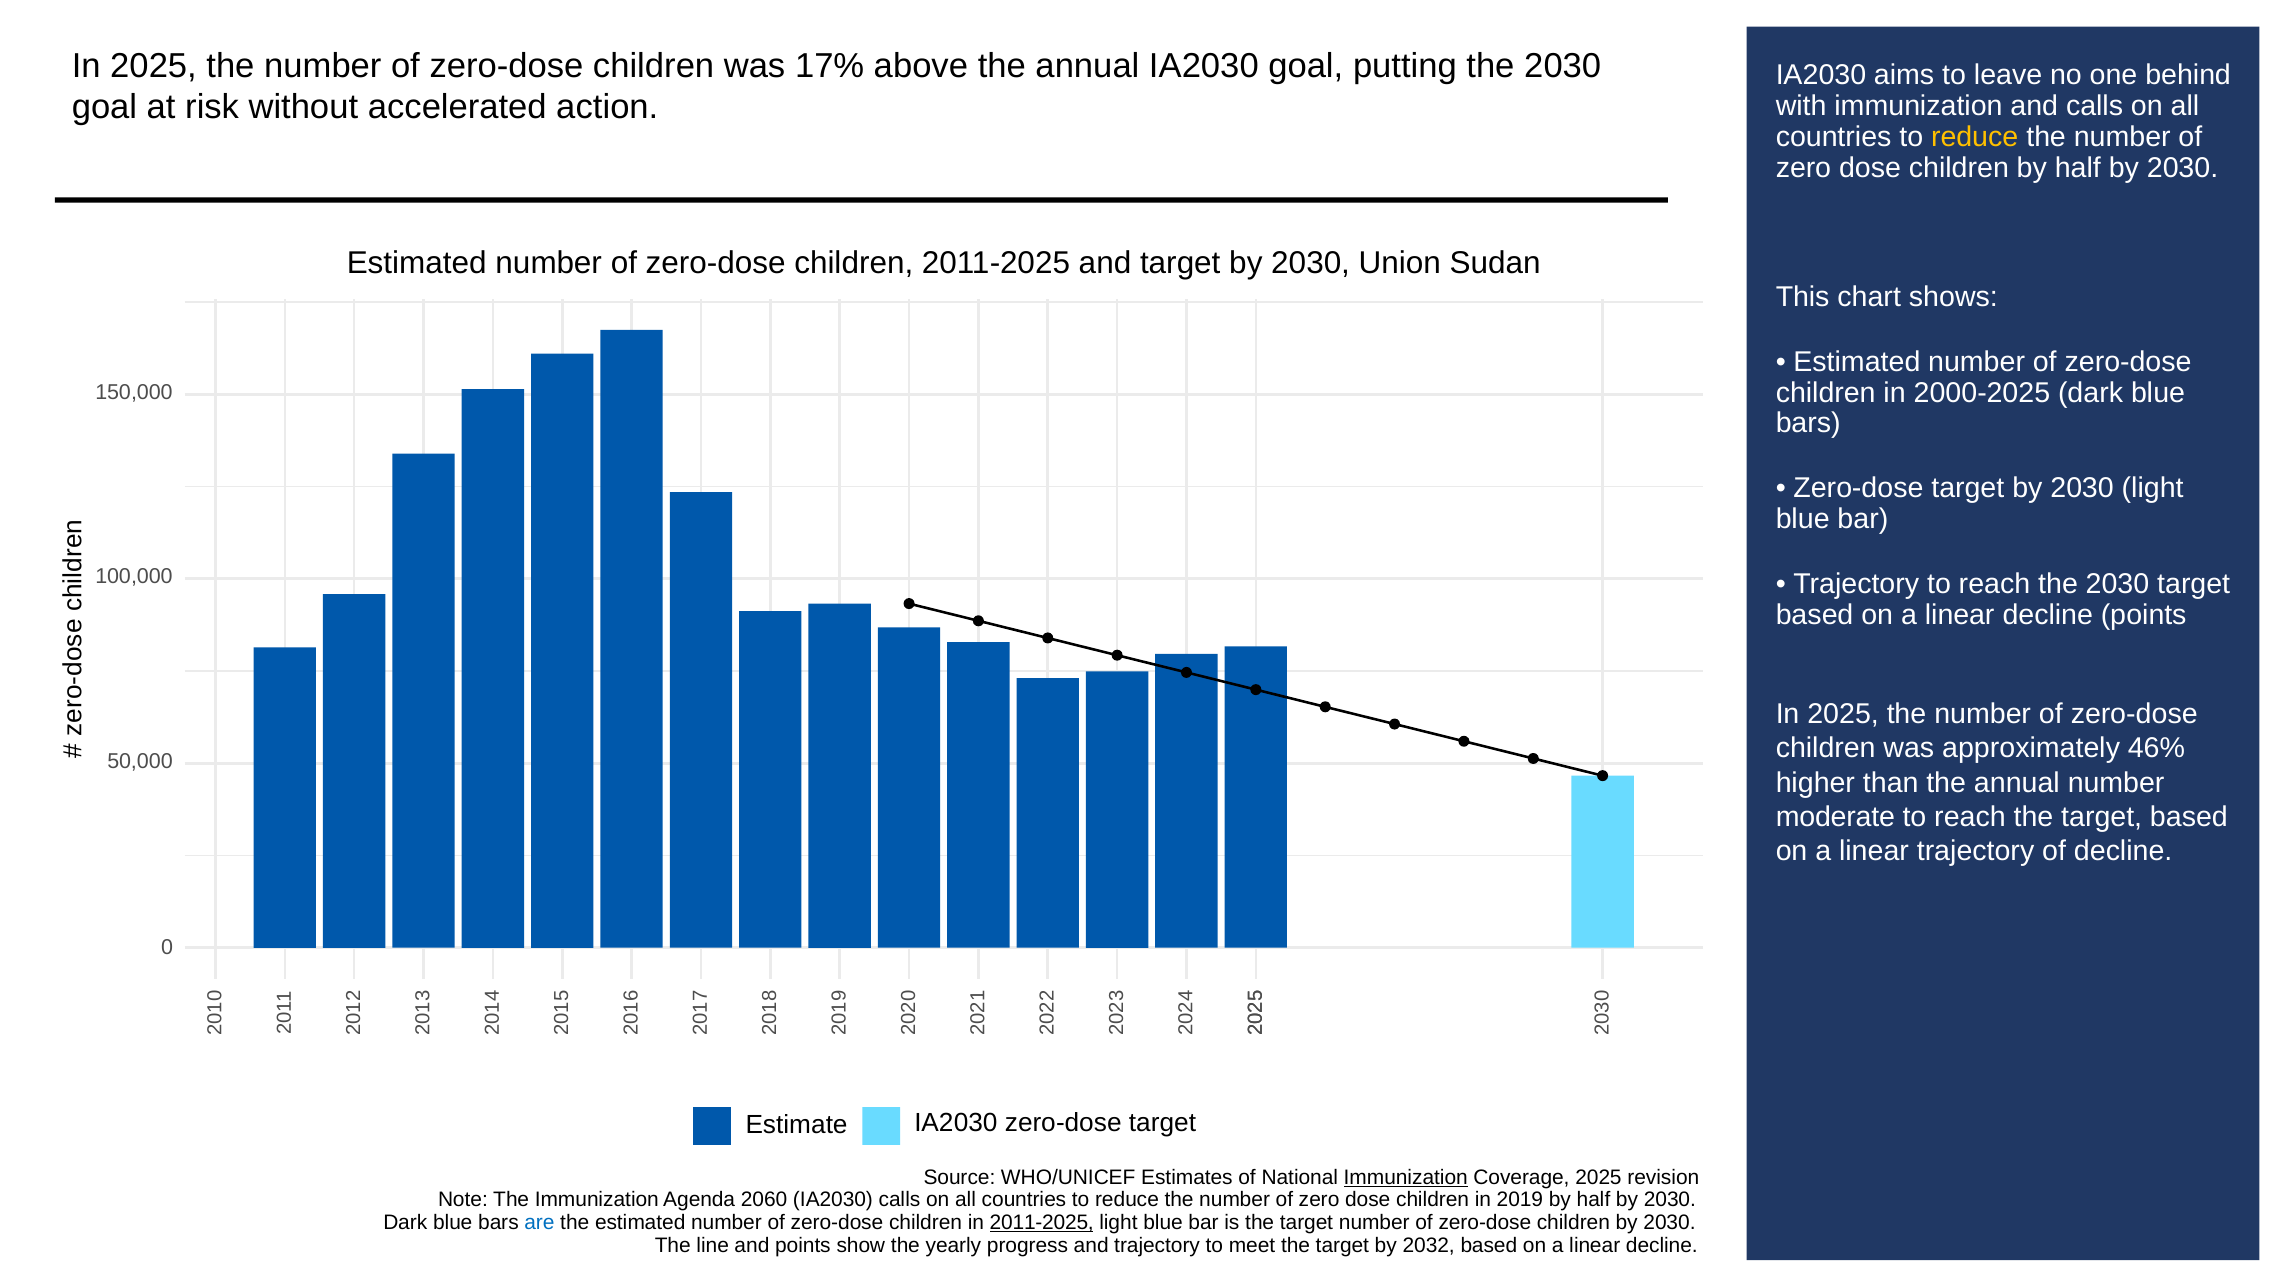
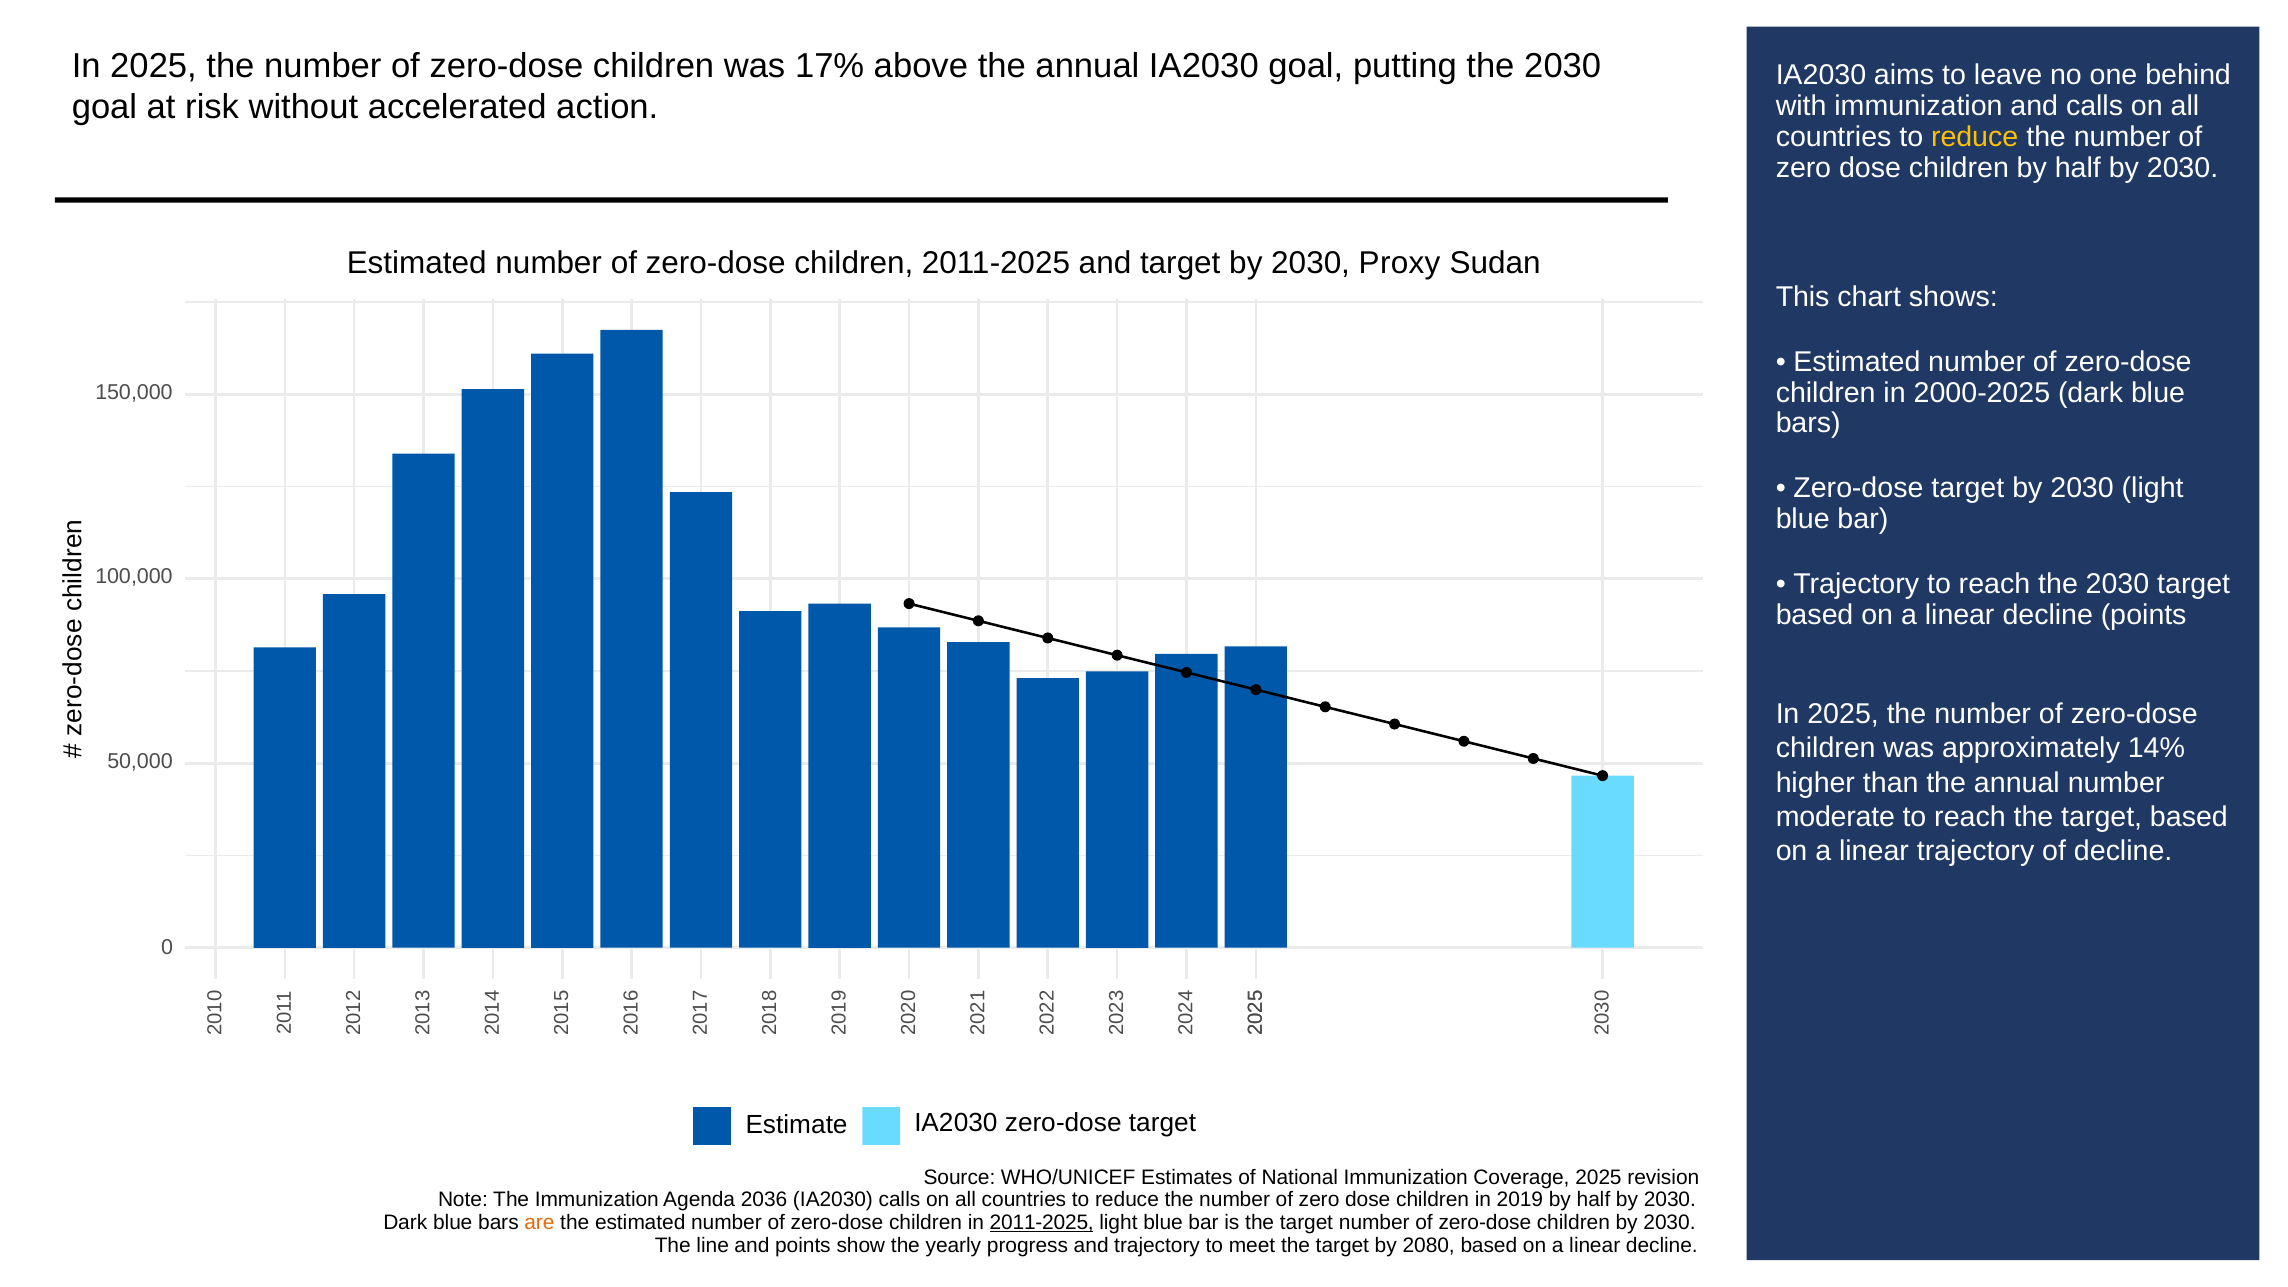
Union: Union -> Proxy (1400, 263)
46%: 46% -> 14% (2156, 748)
Immunization underline: present -> none (1406, 1177)
2060: 2060 -> 2036 (764, 1200)
are colour: blue -> orange (539, 1223)
2032: 2032 -> 2080 (1429, 1245)
